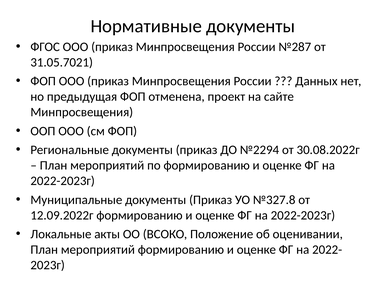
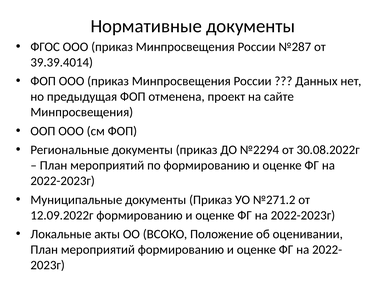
31.05.7021: 31.05.7021 -> 39.39.4014 (62, 62)
№327.8: №327.8 -> №271.2 (274, 199)
